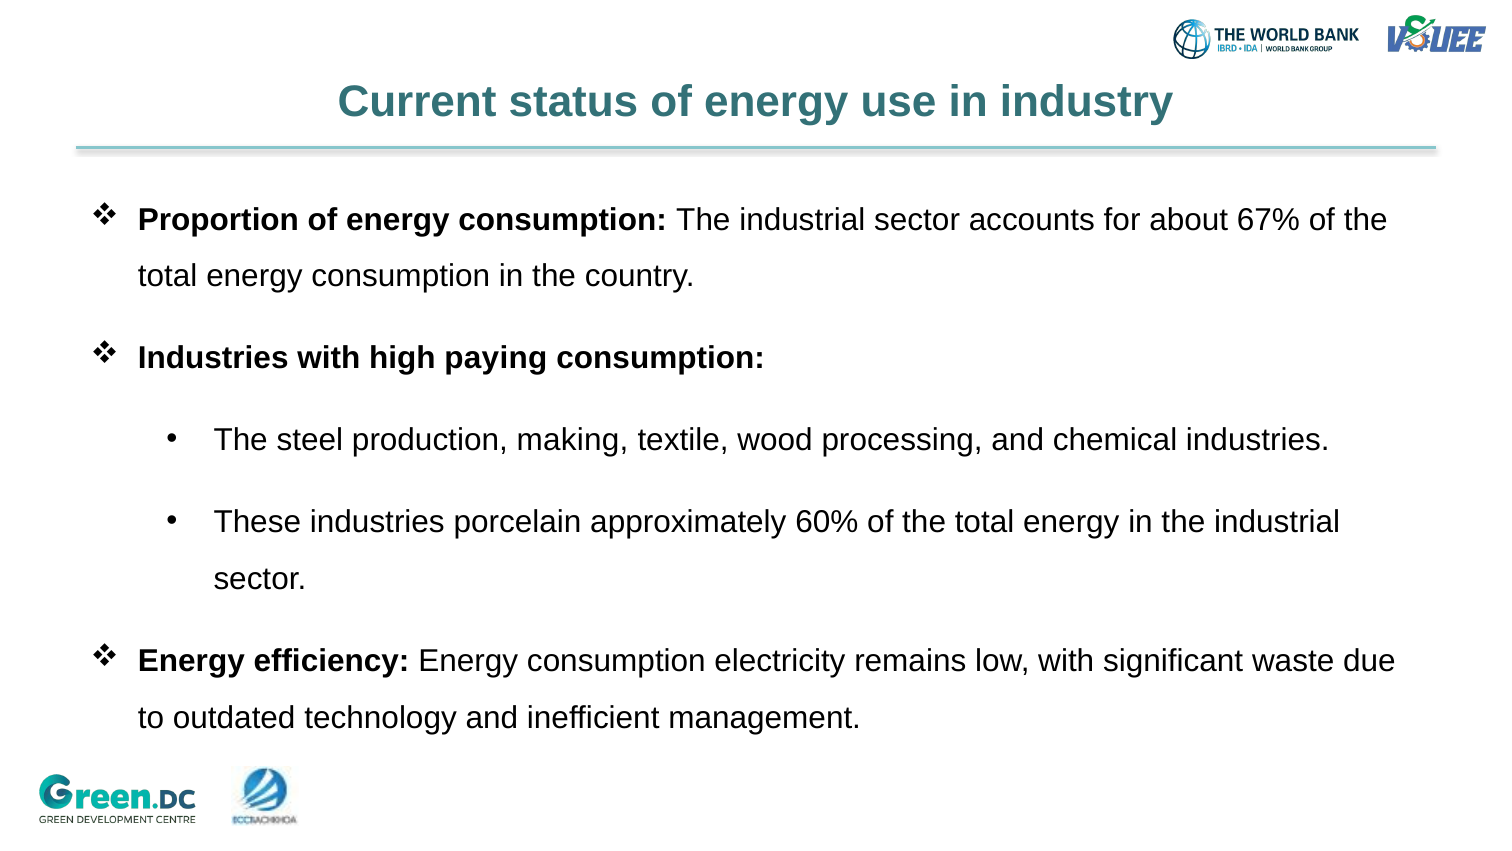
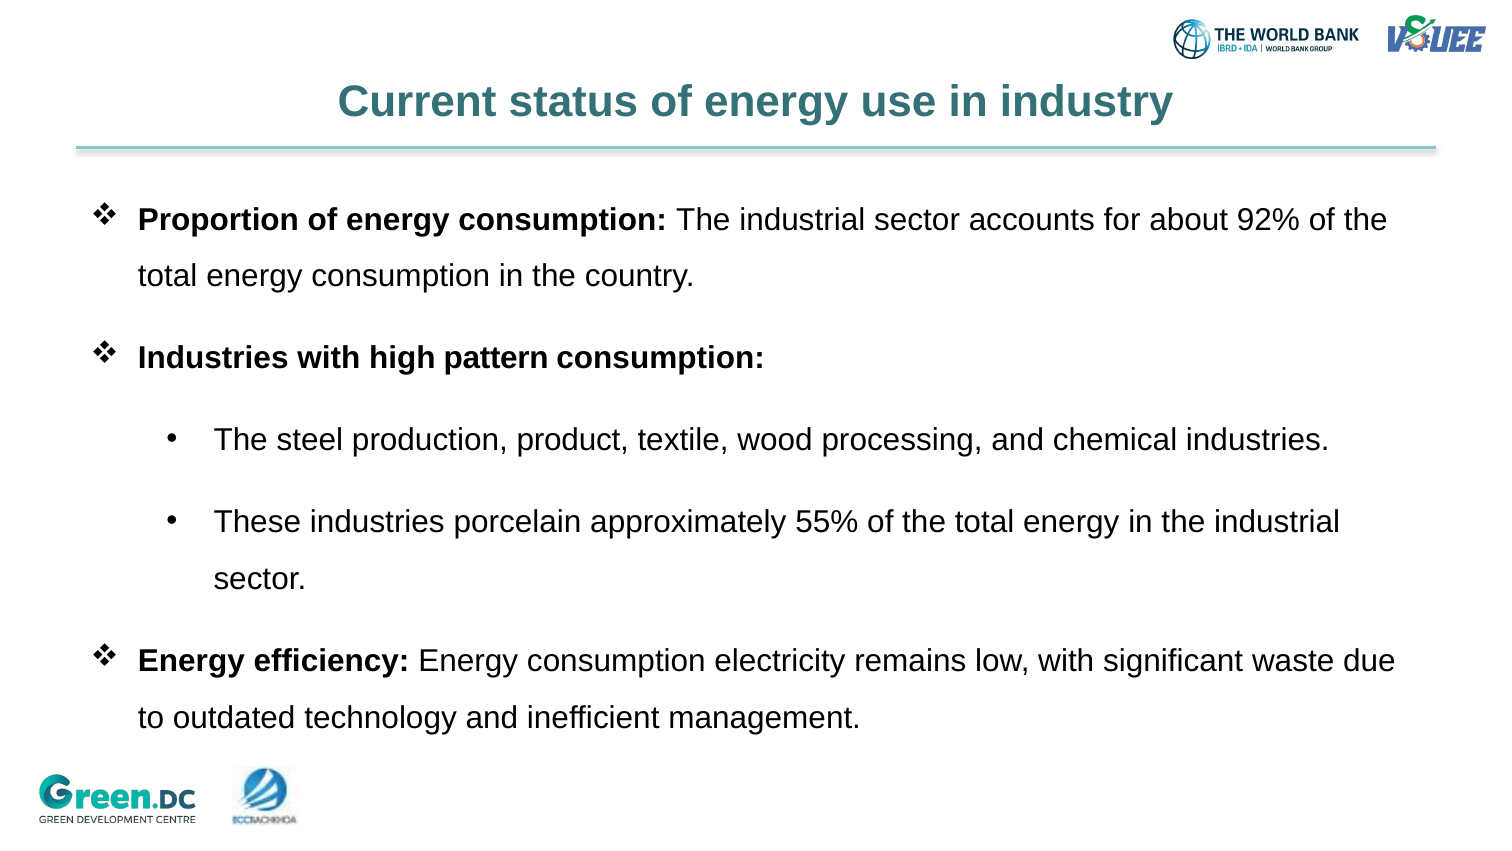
67%: 67% -> 92% (1268, 220)
paying: paying -> pattern (496, 358)
making: making -> product (573, 440)
60%: 60% -> 55% (827, 522)
